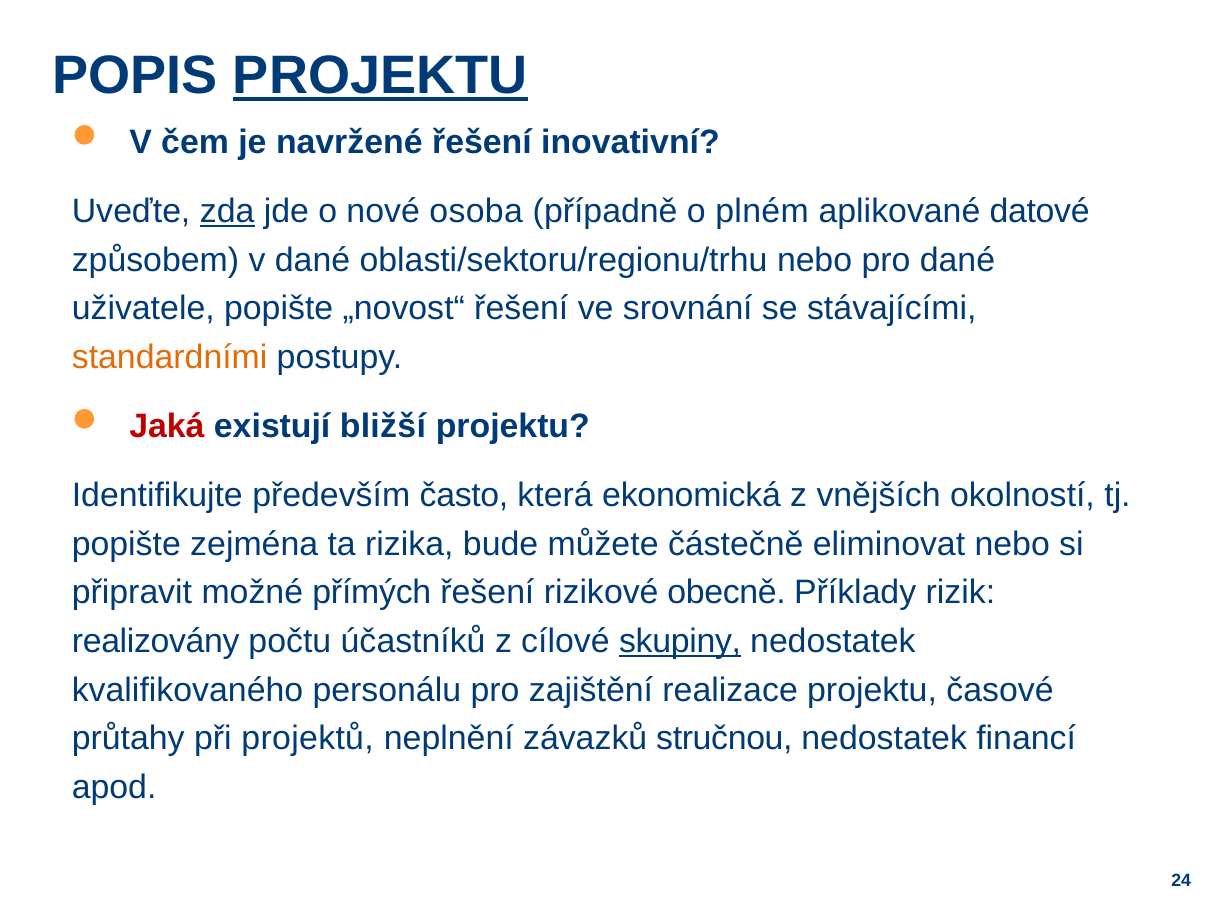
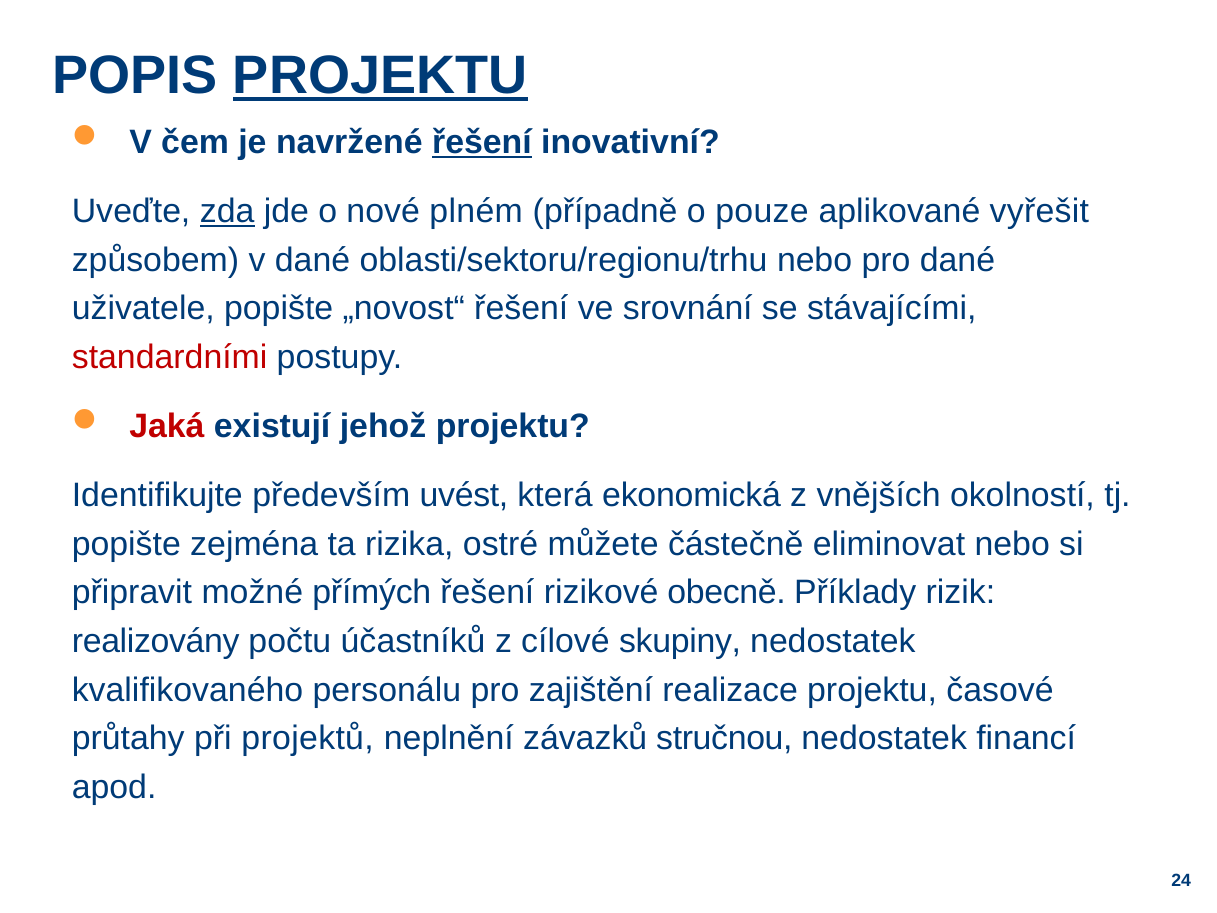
řešení underline: none -> present (482, 142)
osoba: osoba -> plném (476, 211)
plném: plném -> pouze (762, 211)
datové: datové -> vyřešit (1039, 211)
standardními colour: orange -> red (170, 357)
bližší: bližší -> jehož (383, 426)
často: často -> uvést (464, 495)
bude: bude -> ostré (501, 544)
skupiny underline: present -> none (680, 641)
